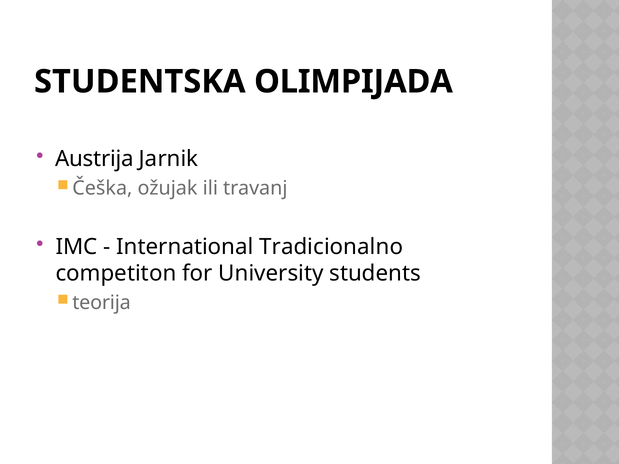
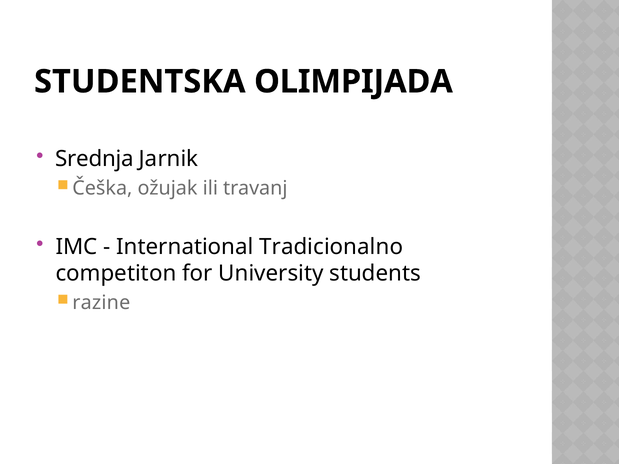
Austrija: Austrija -> Srednja (94, 159)
teorija: teorija -> razine (101, 303)
